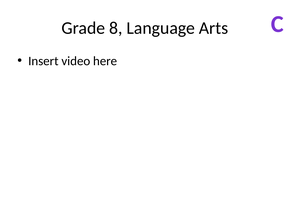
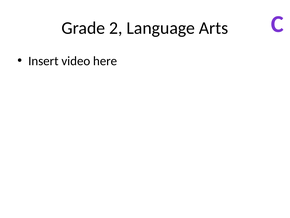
8: 8 -> 2 (116, 28)
